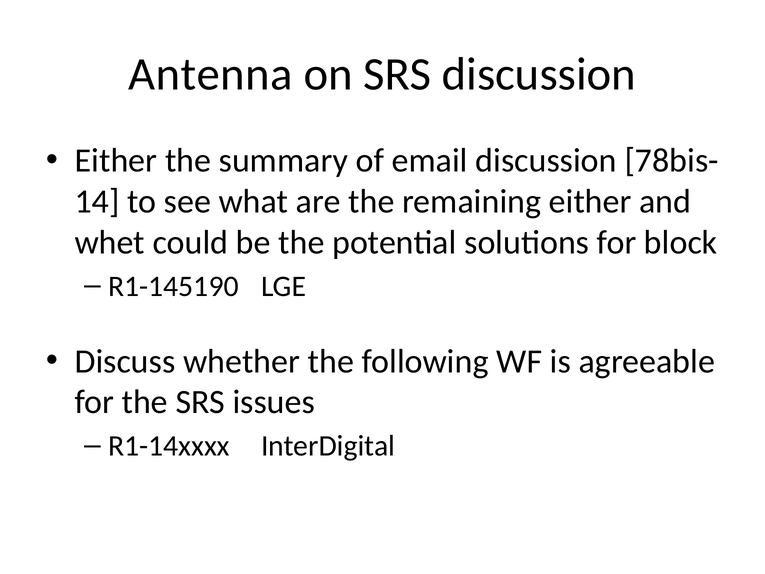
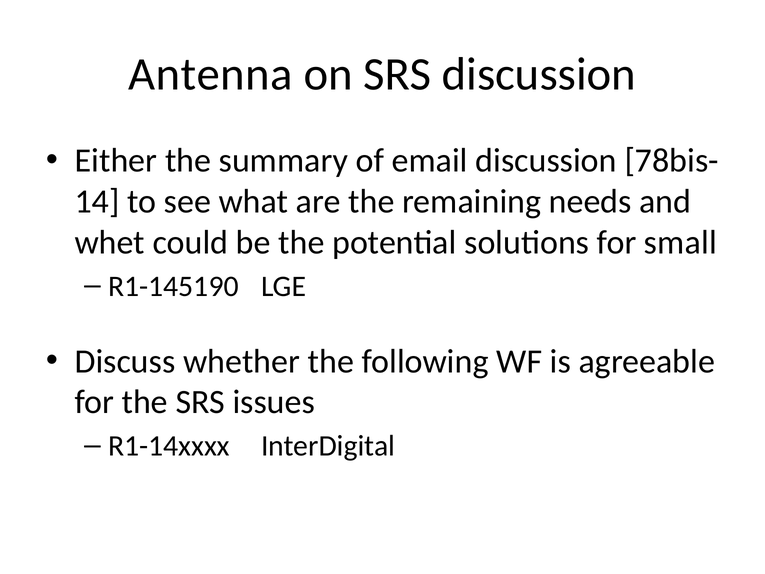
remaining either: either -> needs (590, 201)
block: block -> small (681, 242)
